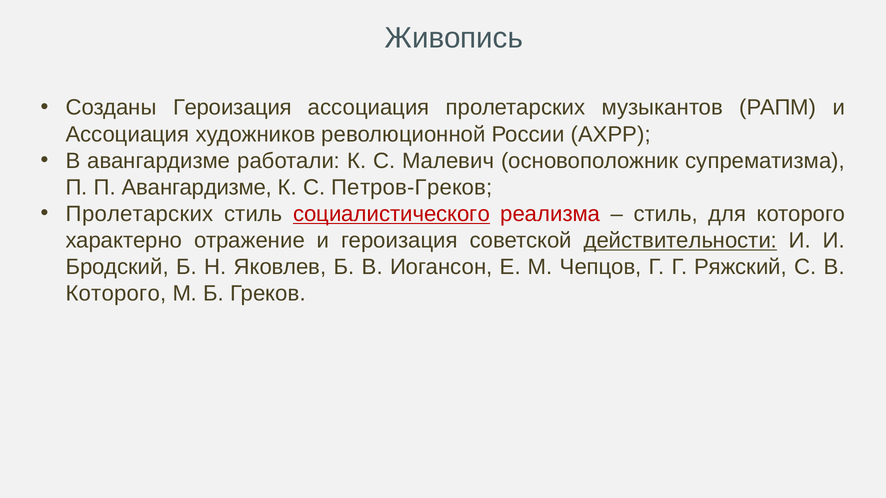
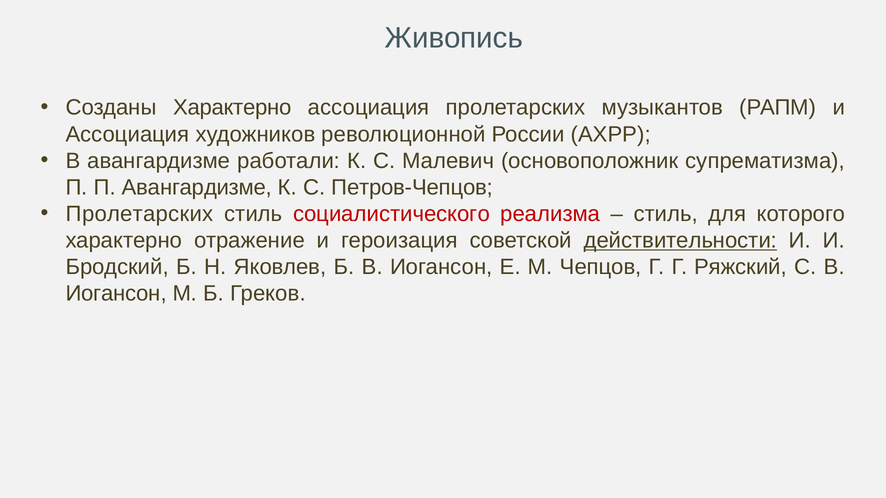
Созданы Героизация: Героизация -> Характерно (232, 108)
Петров-Греков: Петров-Греков -> Петров-Чепцов (412, 187)
социалистического underline: present -> none (391, 214)
Которого: Которого -> Иогансон (116, 294)
